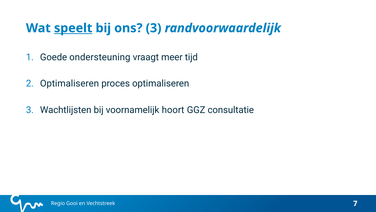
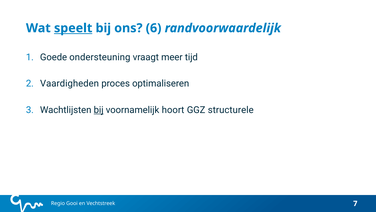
ons 3: 3 -> 6 (154, 28)
2 Optimaliseren: Optimaliseren -> Vaardigheden (70, 83)
bij underline: none -> present (99, 110)
consultatie: consultatie -> structurele (231, 110)
